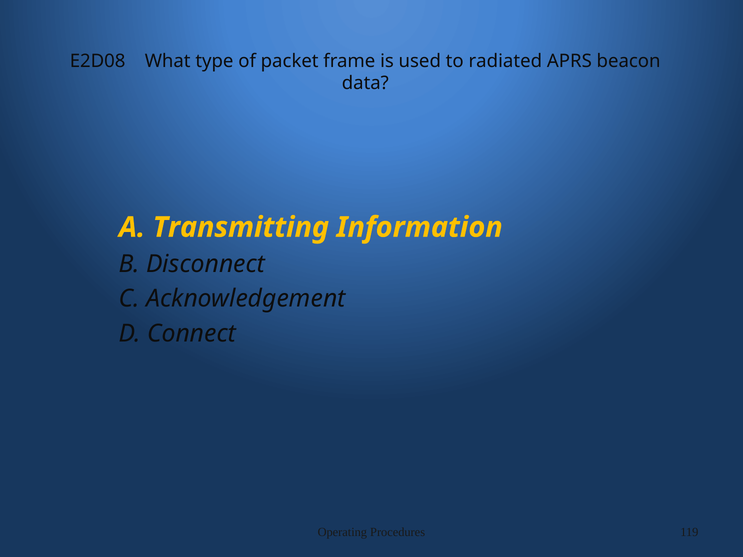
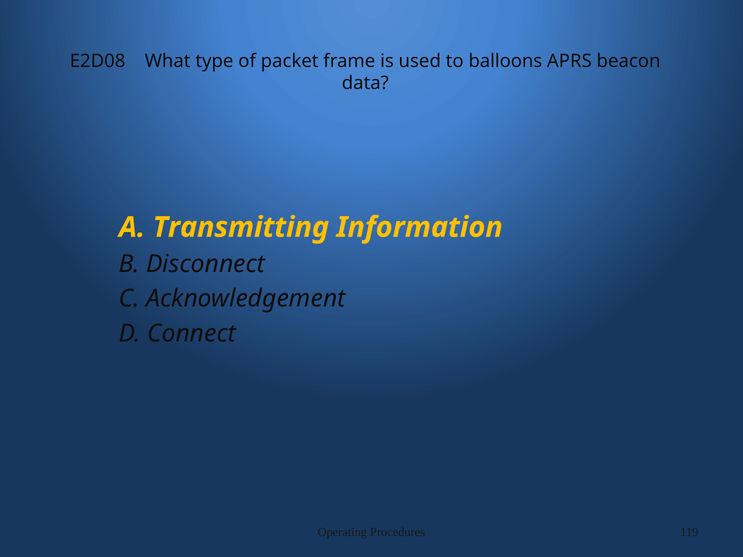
radiated: radiated -> balloons (505, 61)
